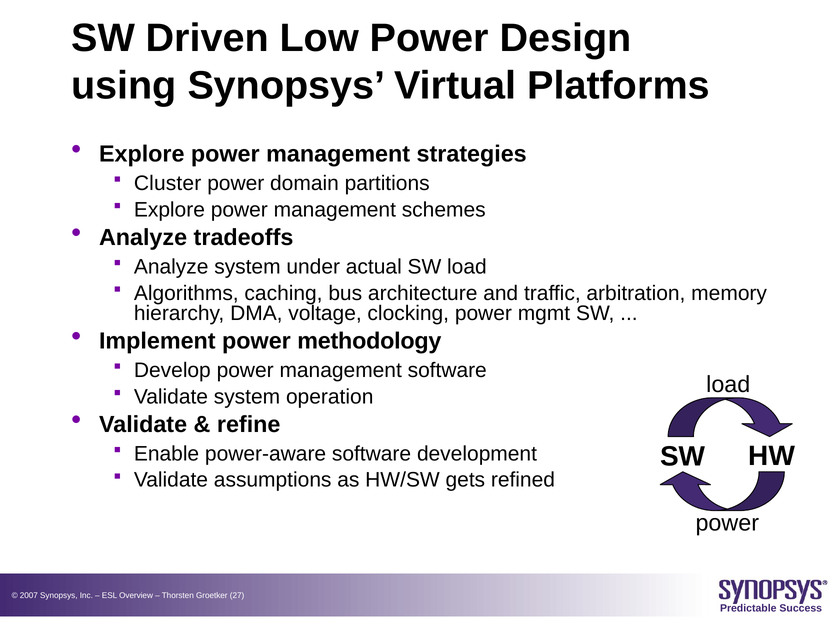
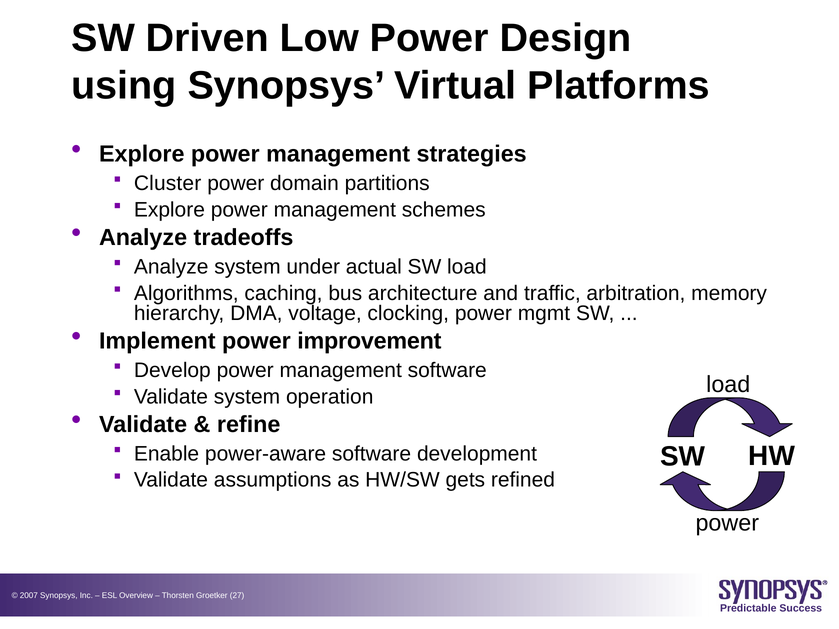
methodology: methodology -> improvement (369, 341)
